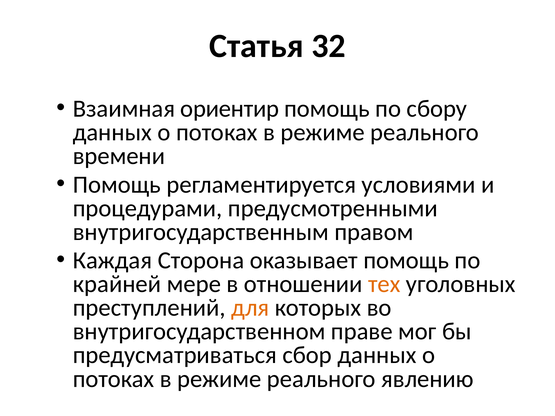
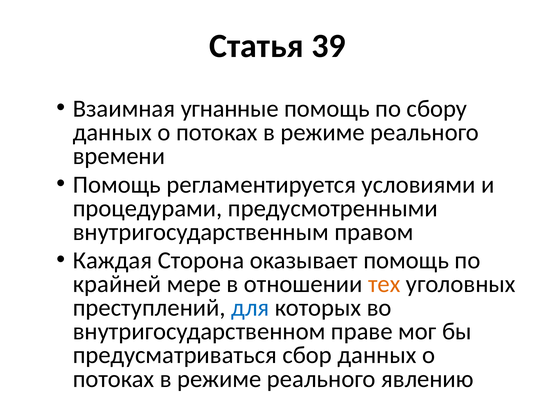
32: 32 -> 39 (329, 46)
ориентир: ориентир -> угнанные (230, 109)
для colour: orange -> blue (250, 308)
